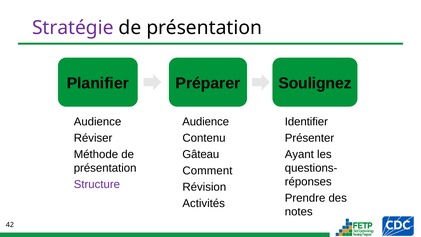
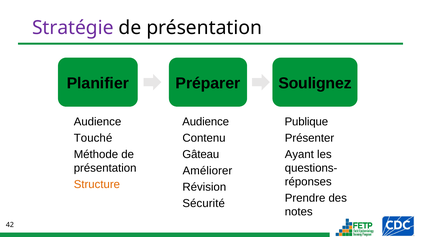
Identifier: Identifier -> Publique (306, 122)
Réviser: Réviser -> Touché (93, 138)
Comment: Comment -> Améliorer (207, 171)
Structure colour: purple -> orange (97, 184)
Activités: Activités -> Sécurité (204, 203)
